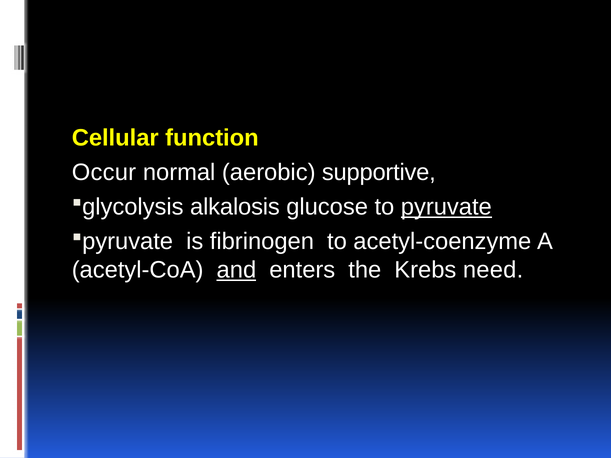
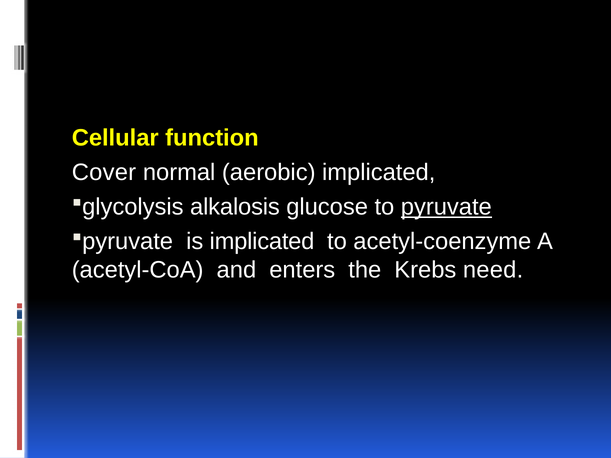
Occur: Occur -> Cover (104, 173)
aerobic supportive: supportive -> implicated (379, 173)
is fibrinogen: fibrinogen -> implicated (262, 242)
and underline: present -> none (236, 270)
